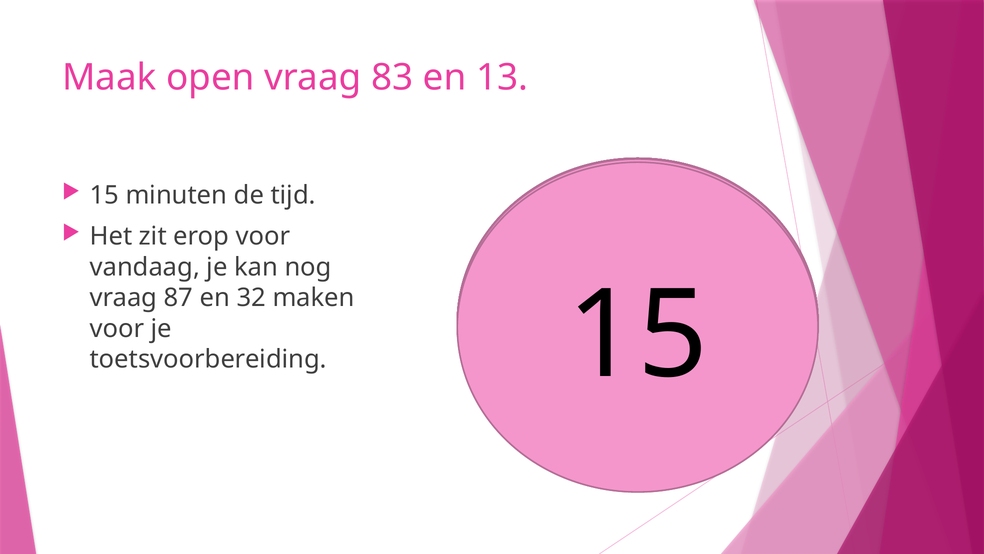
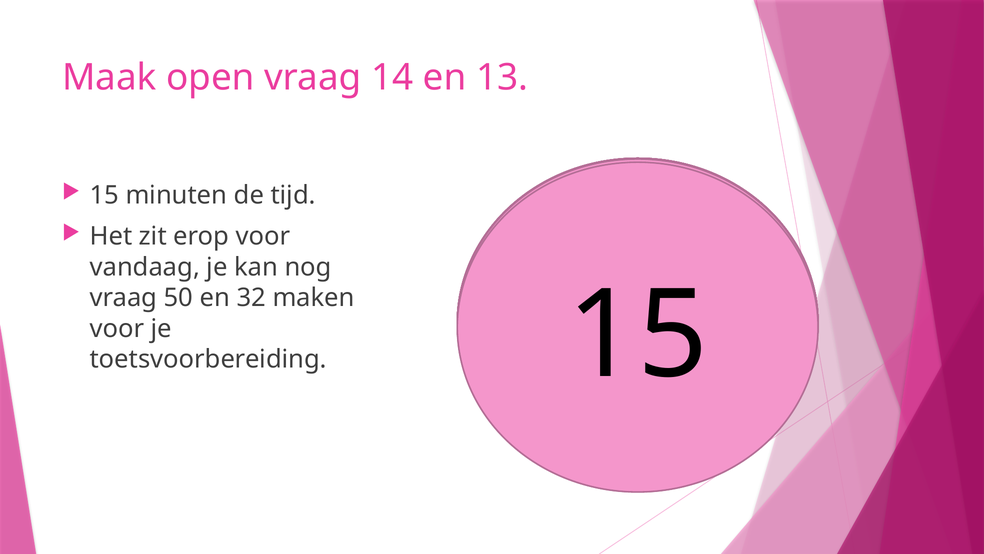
vraag 83: 83 -> 14 (392, 78)
87: 87 -> 50 (178, 298)
